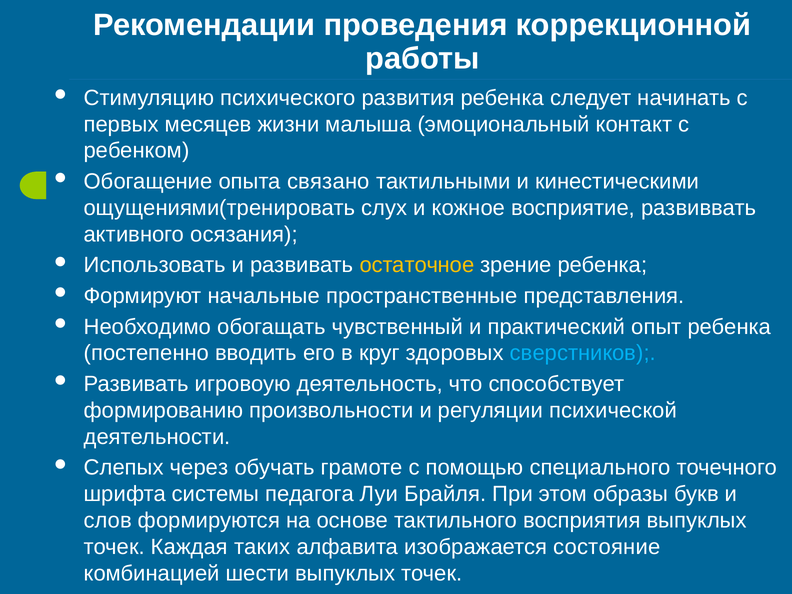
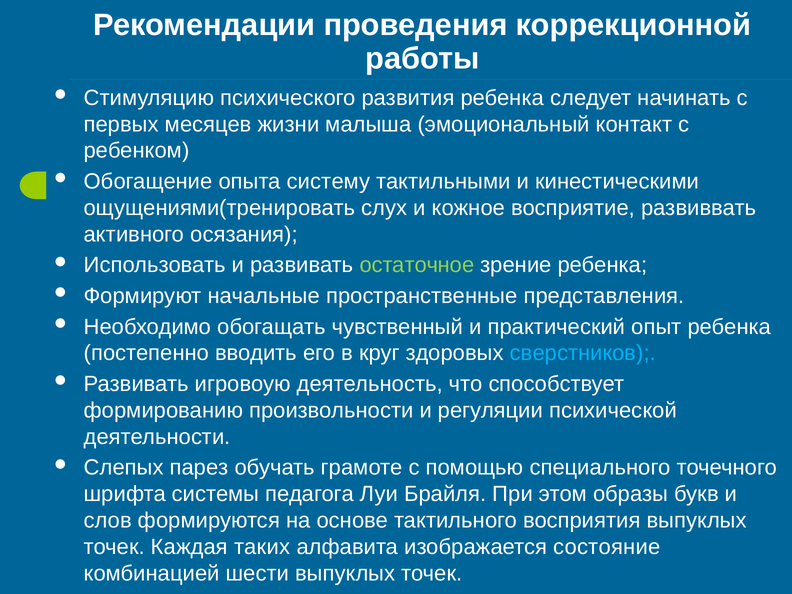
связано: связано -> систему (328, 182)
остаточное colour: yellow -> light green (417, 265)
через: через -> парез (199, 468)
